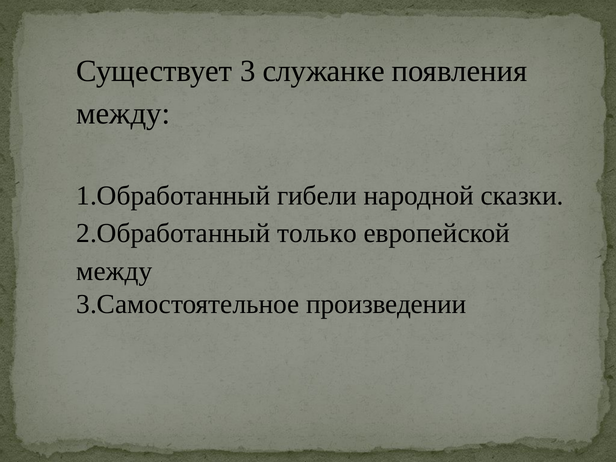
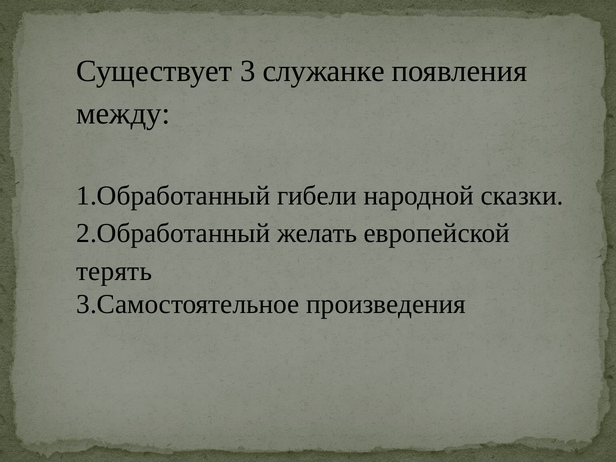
только: только -> желать (317, 233)
между: между -> терять (114, 271)
произведении: произведении -> произведения (386, 304)
